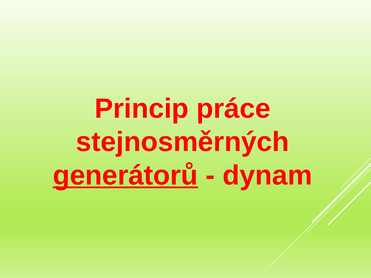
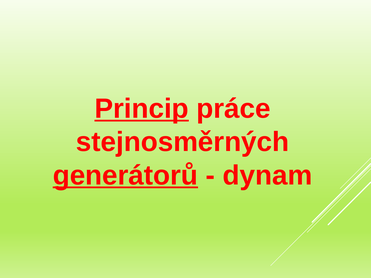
Princip underline: none -> present (142, 109)
